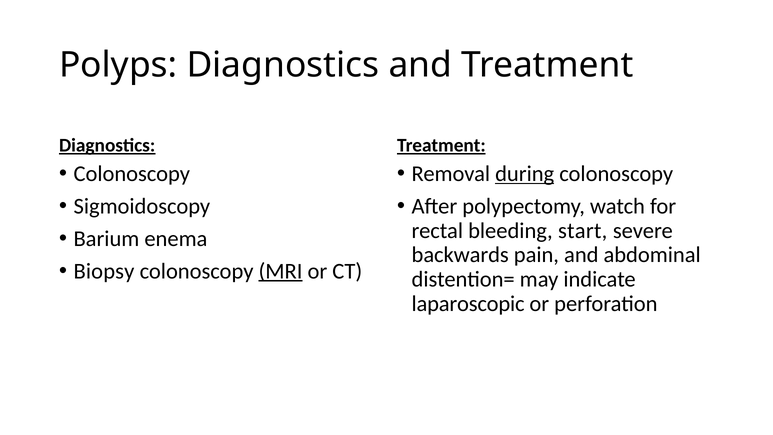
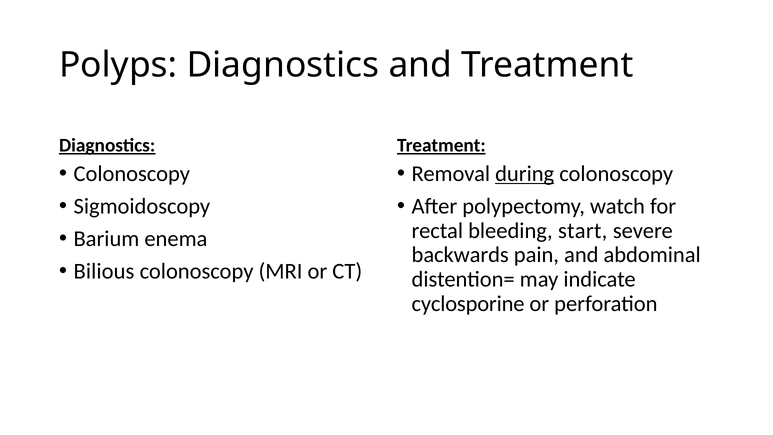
Biopsy: Biopsy -> Bilious (104, 271)
MRI underline: present -> none (281, 271)
laparoscopic: laparoscopic -> cyclosporine (468, 304)
